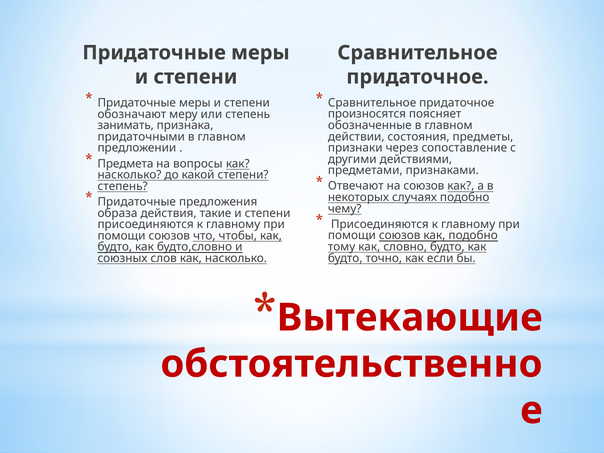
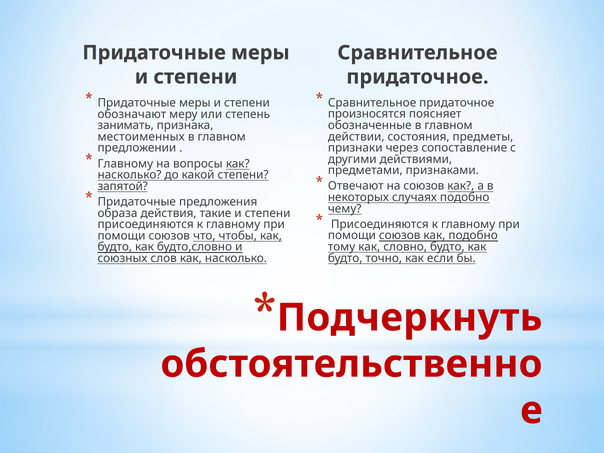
придаточными: придаточными -> местоименных (141, 137)
Предмета: Предмета -> Главному (125, 164)
степень: степень -> запятой (123, 186)
Вытекающие: Вытекающие -> Подчеркнуть (410, 318)
